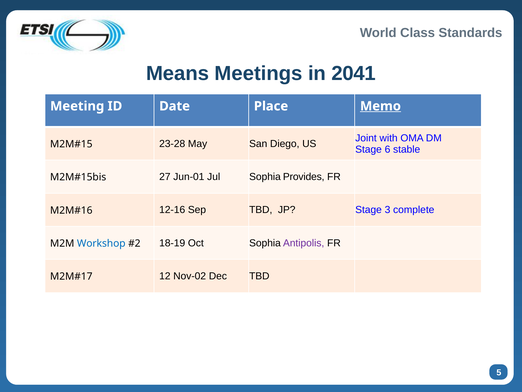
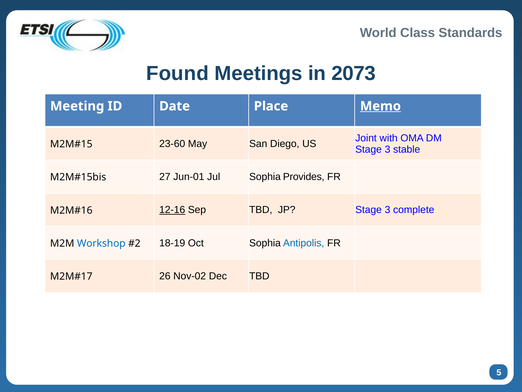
Means: Means -> Found (177, 73)
2041: 2041 -> 2073 (354, 73)
23-28: 23-28 -> 23-60 (172, 144)
6: 6 -> 3 (387, 149)
12-16 underline: none -> present (172, 210)
Antipolis colour: purple -> blue (304, 243)
12: 12 -> 26 (165, 276)
